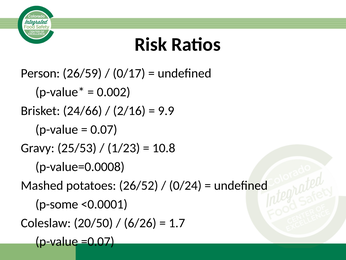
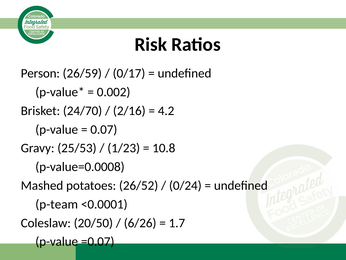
24/66: 24/66 -> 24/70 (83, 111)
9.9: 9.9 -> 4.2 (166, 111)
p-some: p-some -> p-team (57, 204)
